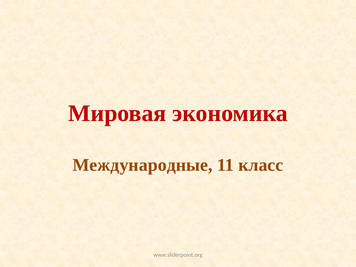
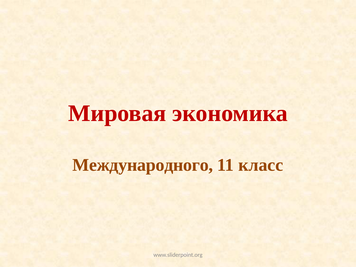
Международные: Международные -> Международного (143, 165)
